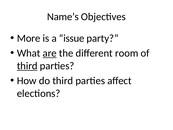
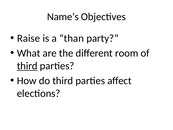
More: More -> Raise (29, 38)
issue: issue -> than (72, 38)
are underline: present -> none (50, 53)
